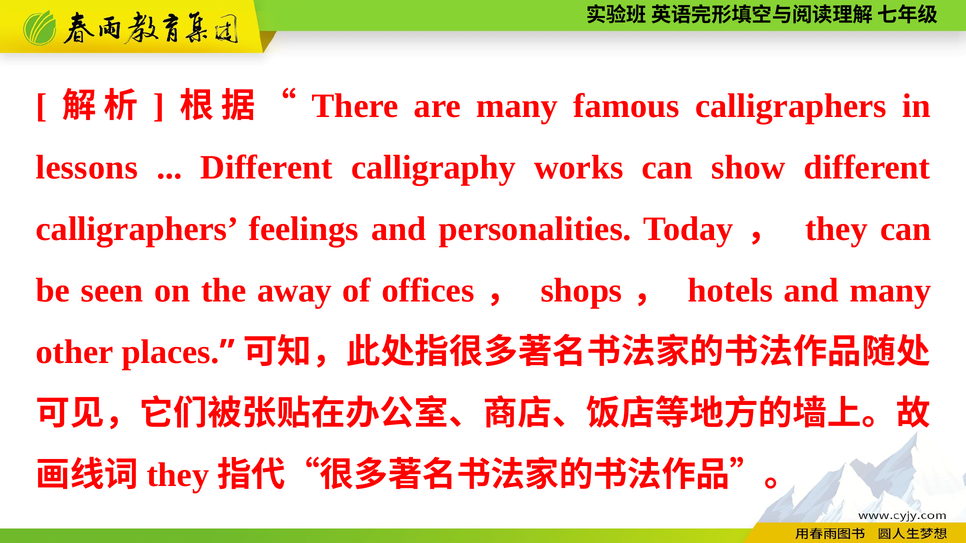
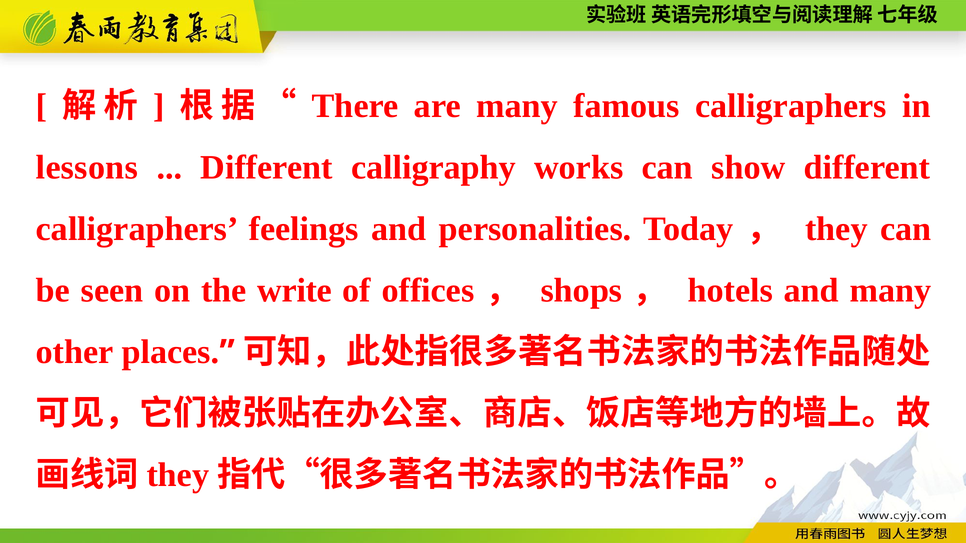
away: away -> write (295, 291)
